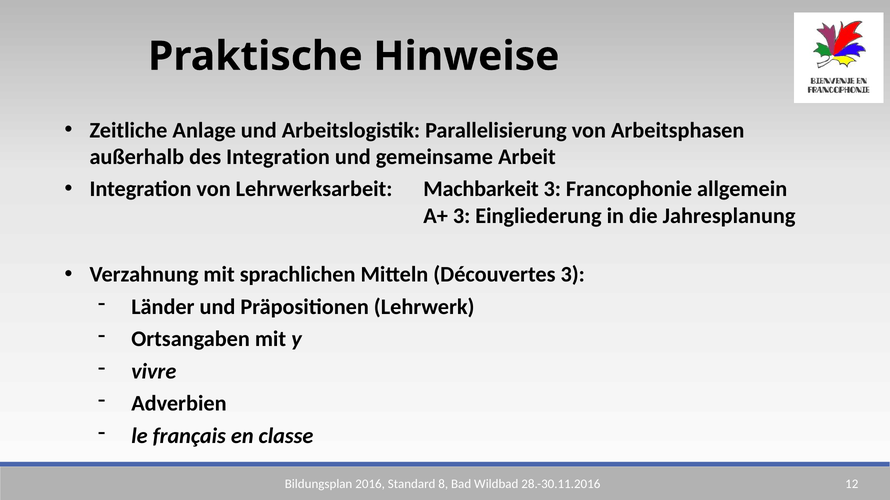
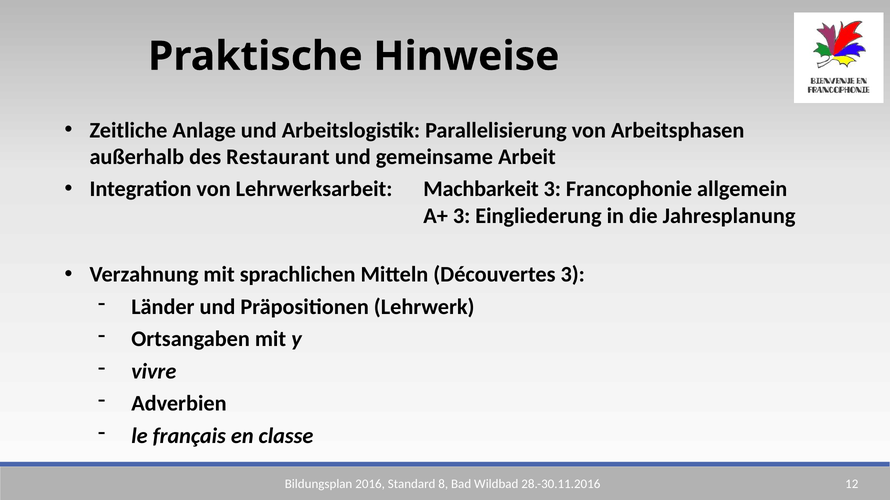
des Integration: Integration -> Restaurant (278, 157)
